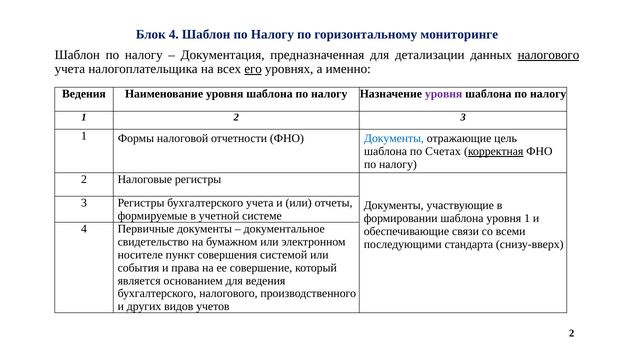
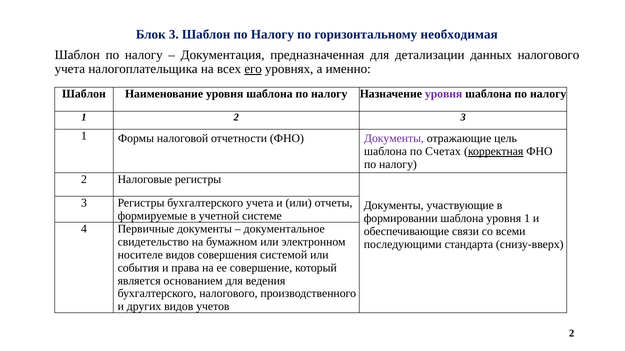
Блок 4: 4 -> 3 (174, 34)
мониторинге: мониторинге -> необходимая (459, 34)
налогового underline: present -> none (548, 55)
Ведения: Ведения -> Шаблон (84, 94)
Документы colour: blue -> purple (394, 139)
носителе пункт: пункт -> видов (180, 255)
